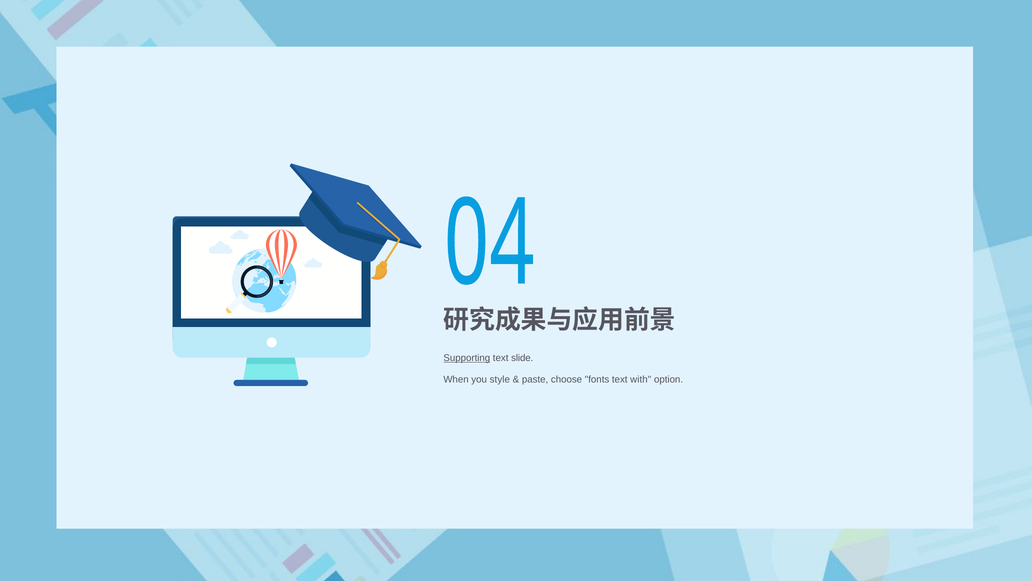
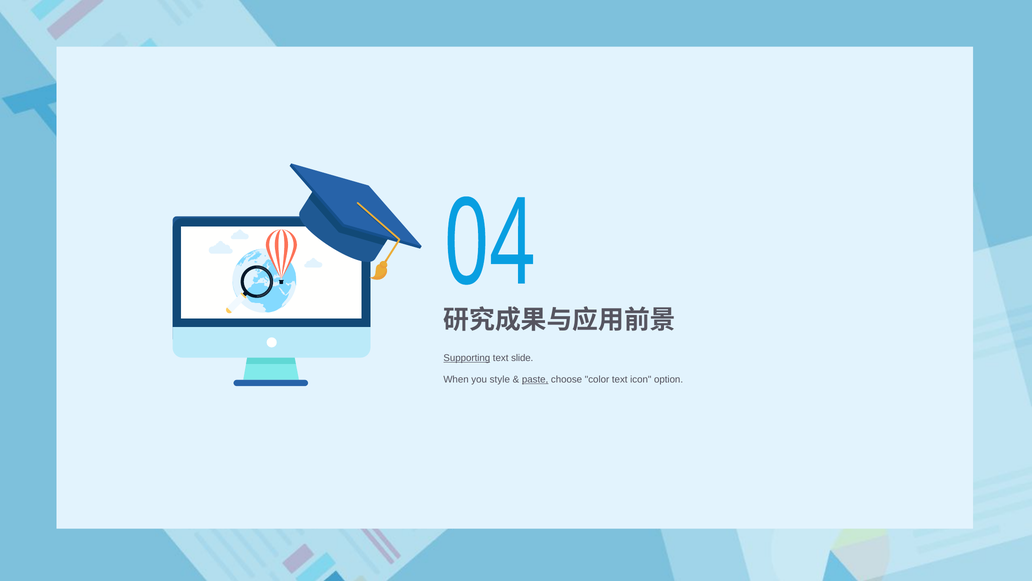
paste underline: none -> present (535, 379)
fonts: fonts -> color (597, 379)
with: with -> icon (641, 379)
